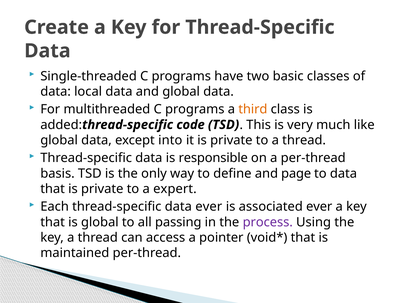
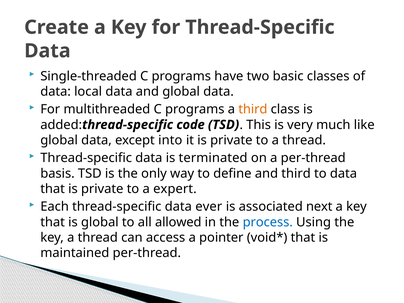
responsible: responsible -> terminated (213, 158)
and page: page -> third (296, 173)
associated ever: ever -> next (319, 207)
passing: passing -> allowed (178, 222)
process colour: purple -> blue (268, 222)
